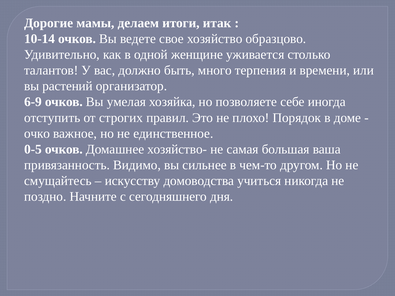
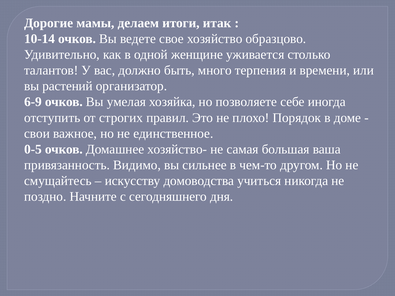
очко: очко -> свои (37, 134)
